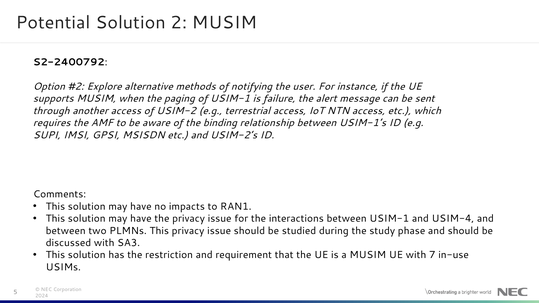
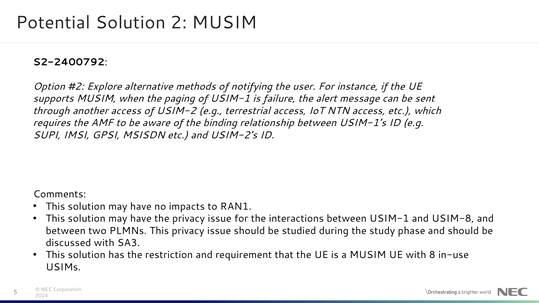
USIM-4: USIM-4 -> USIM-8 (453, 219)
7: 7 -> 8 (432, 255)
